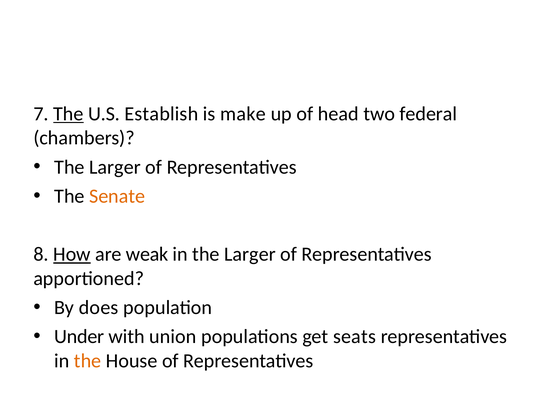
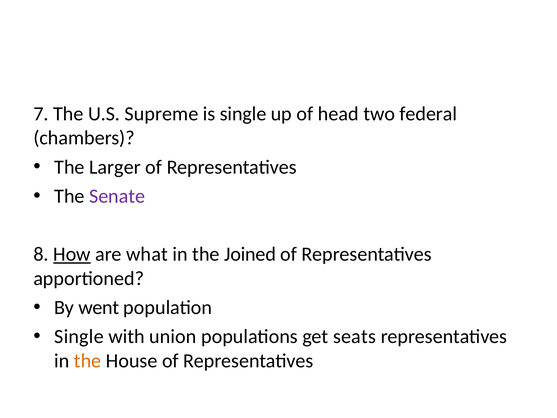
The underline: present -> none (68, 114)
Establish: Establish -> Supreme (161, 114)
is make: make -> single (243, 114)
Senate colour: orange -> purple (117, 196)
weak: weak -> what (147, 254)
in the Larger: Larger -> Joined (250, 254)
does: does -> went (99, 307)
Under: Under -> Single (79, 336)
